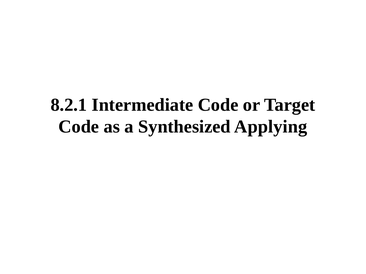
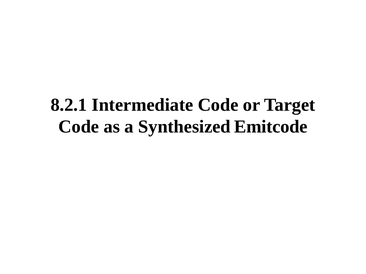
Applying: Applying -> Emitcode (271, 127)
